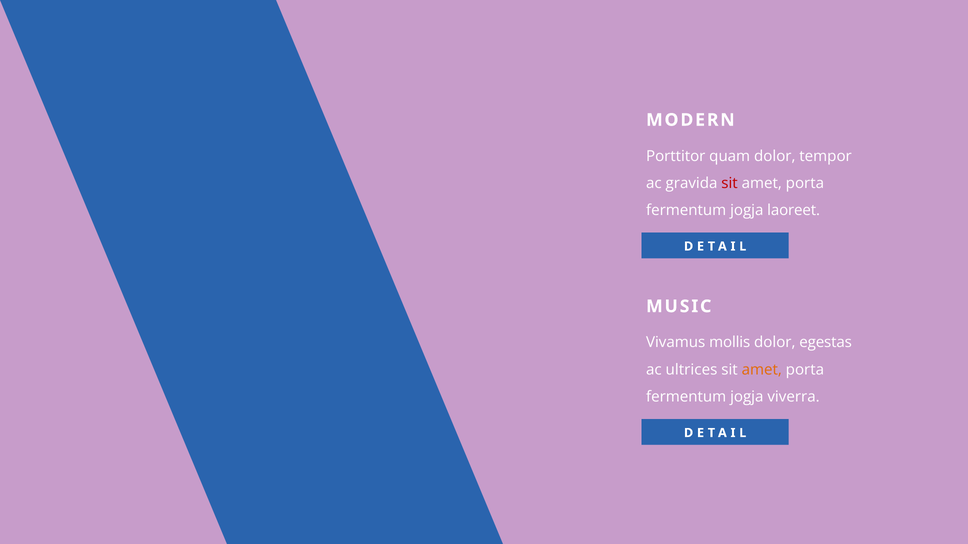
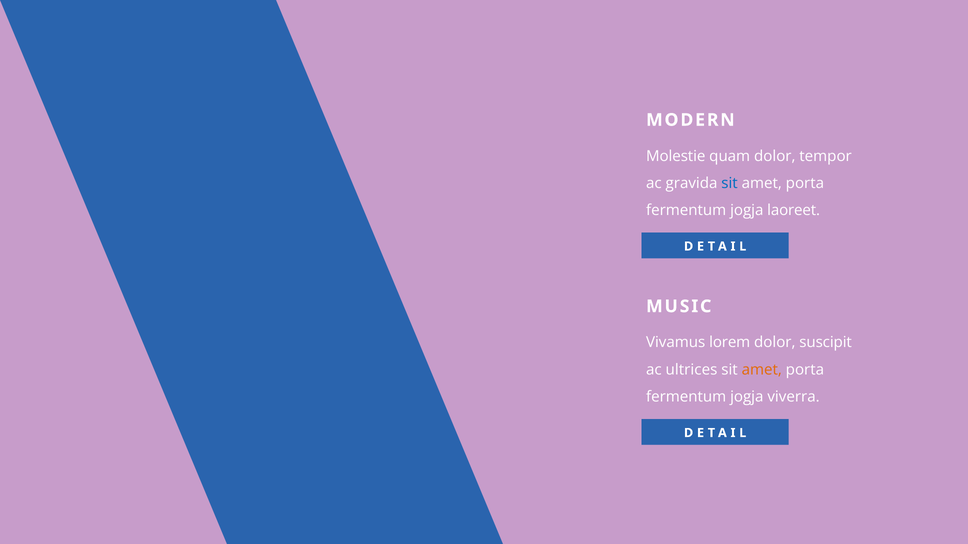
Porttitor: Porttitor -> Molestie (676, 156)
sit colour: red -> blue (730, 183)
mollis: mollis -> lorem (730, 343)
egestas: egestas -> suscipit (826, 343)
